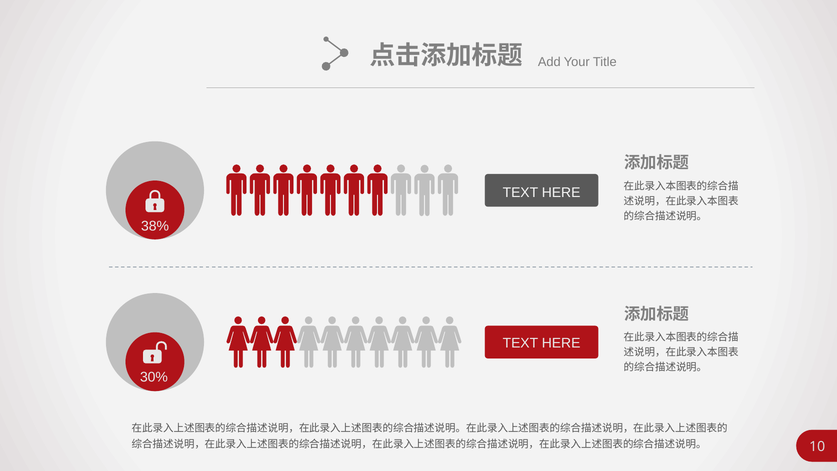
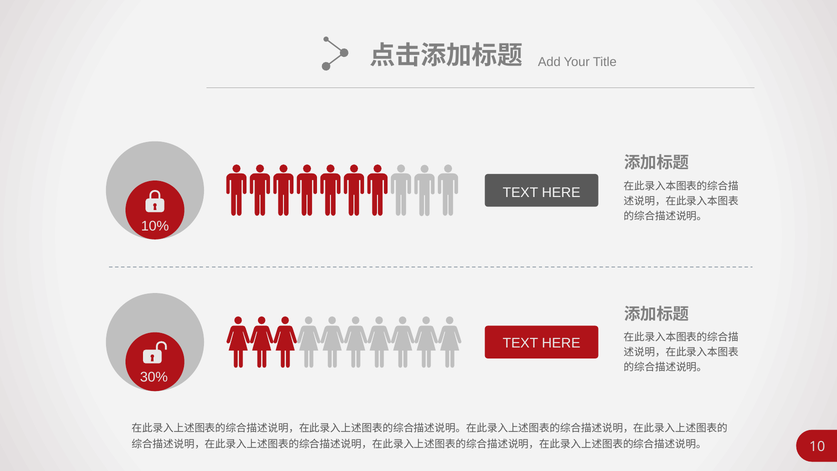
38%: 38% -> 10% (155, 226)
